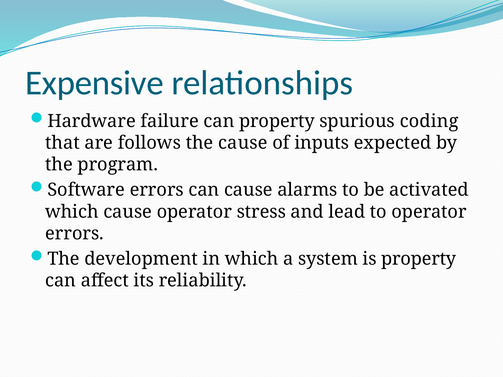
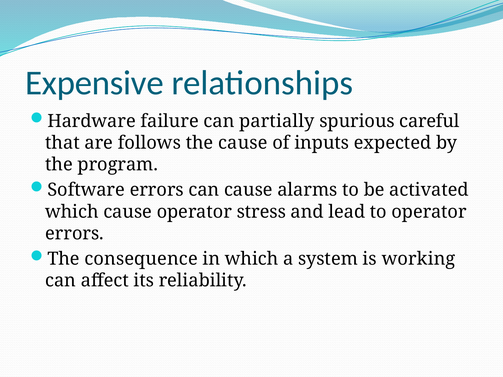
can property: property -> partially (277, 121)
coding: coding -> careful (429, 121)
development: development -> consequence (141, 259)
is property: property -> working (419, 259)
